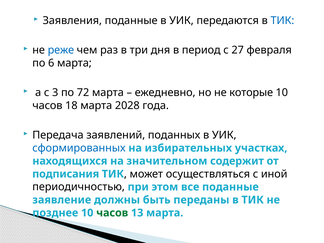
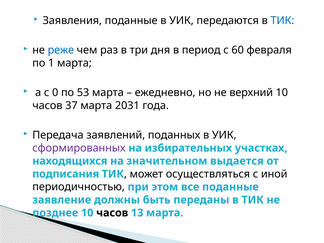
27: 27 -> 60 (238, 50)
6: 6 -> 1 (51, 63)
3: 3 -> 0 (55, 93)
72: 72 -> 53 (83, 93)
которые: которые -> верхний (251, 93)
18: 18 -> 37 (71, 106)
2028: 2028 -> 2031 (127, 106)
сформированных colour: blue -> purple (79, 148)
содержит: содержит -> выдается (237, 161)
часов colour: green -> black (112, 213)
